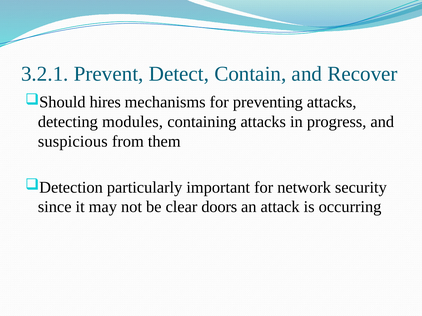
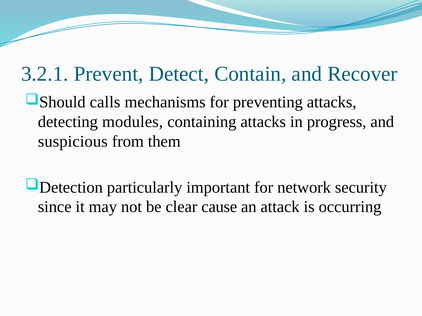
hires: hires -> calls (105, 102)
doors: doors -> cause (219, 207)
